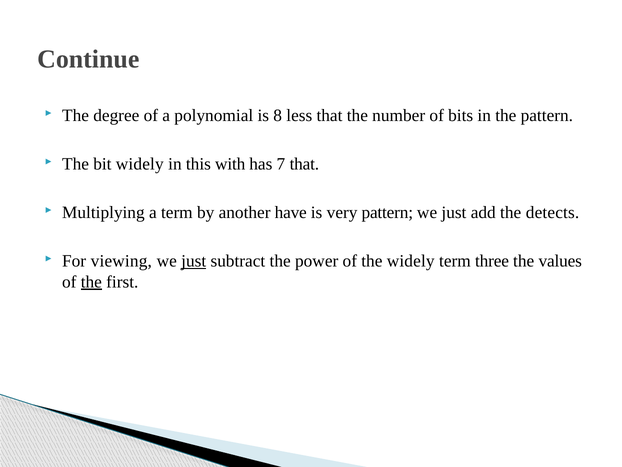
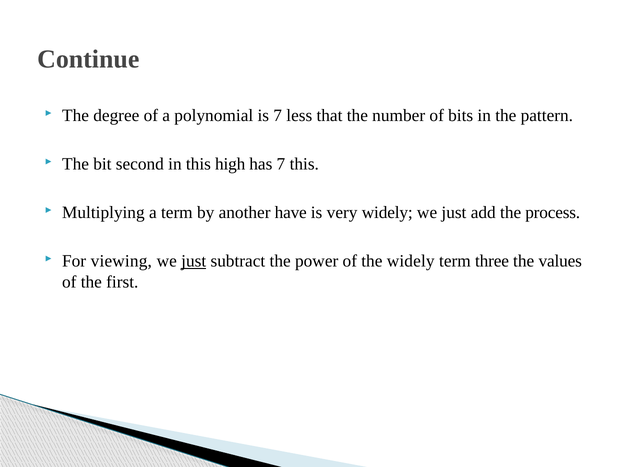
is 8: 8 -> 7 (278, 115)
bit widely: widely -> second (140, 164)
with: with -> high (230, 164)
7 that: that -> this (304, 164)
very pattern: pattern -> widely (387, 212)
detects: detects -> process (553, 212)
the underline: present -> none (91, 282)
